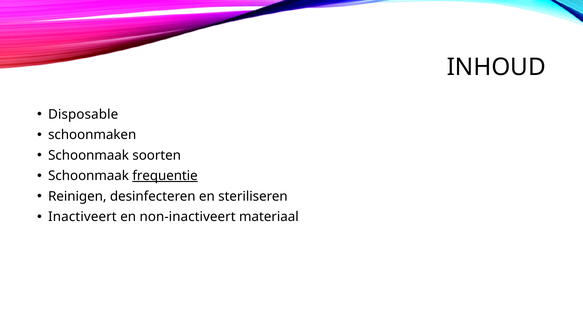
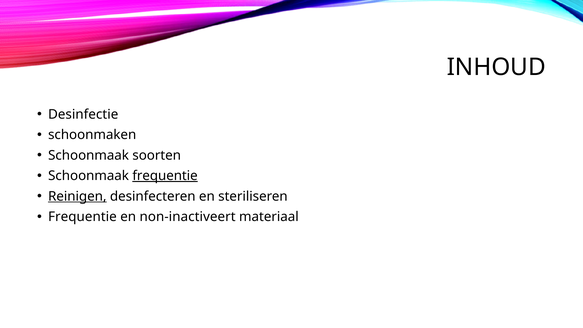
Disposable: Disposable -> Desinfectie (83, 114)
Reinigen underline: none -> present (77, 196)
Inactiveert: Inactiveert -> Frequentie (82, 217)
